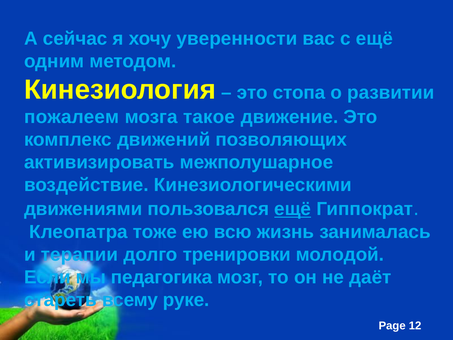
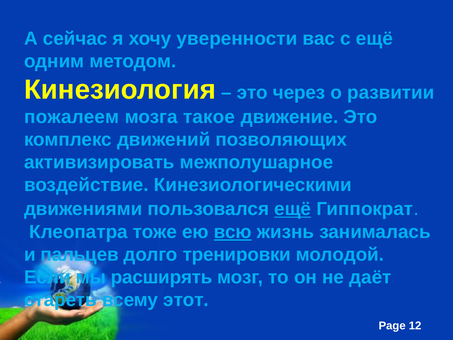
стопа: стопа -> через (299, 93)
всю underline: none -> present (233, 232)
терапии: терапии -> пальцев (80, 254)
педагогика: педагогика -> расширять (162, 277)
руке: руке -> этот (186, 300)
